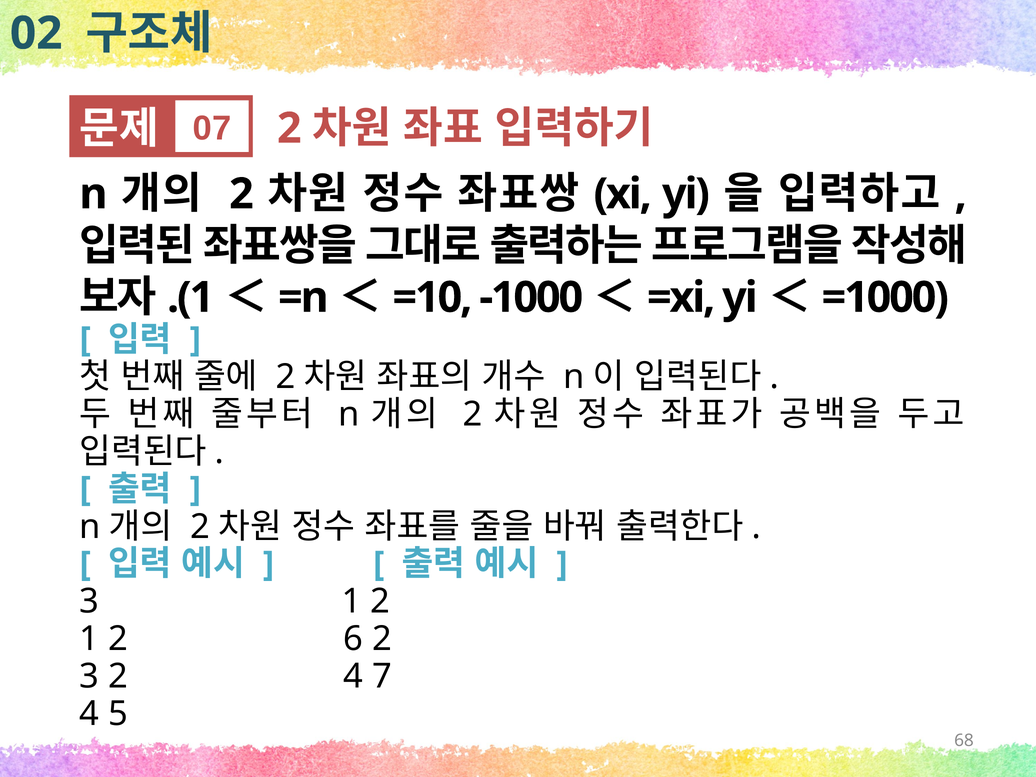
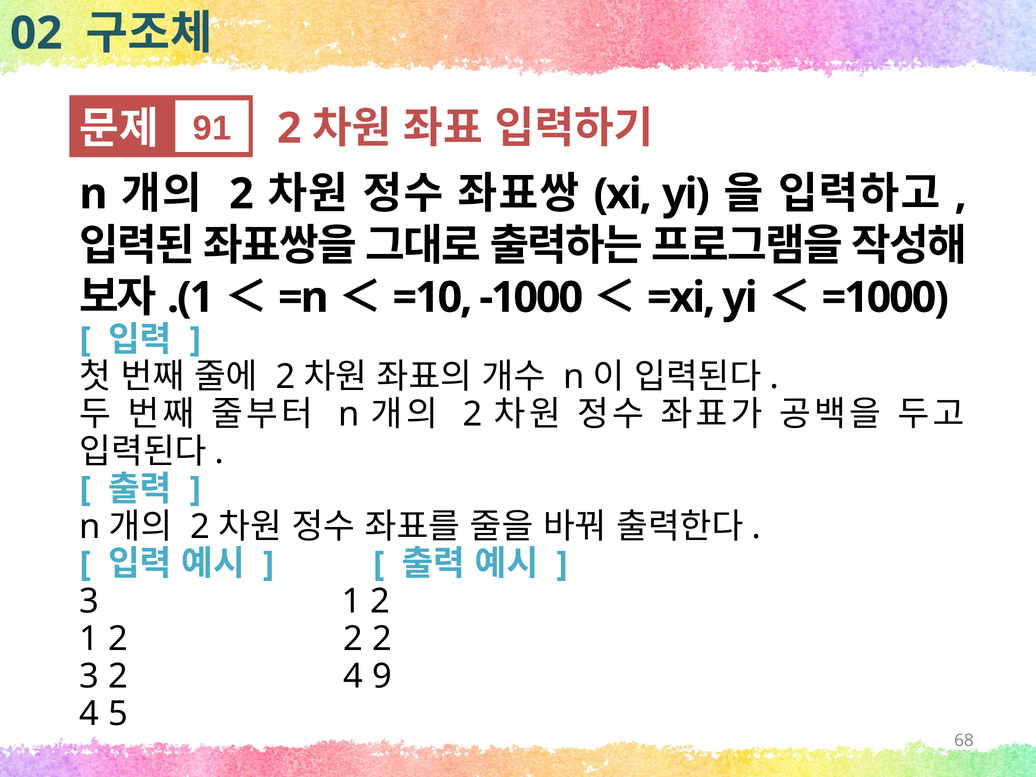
07: 07 -> 91 (212, 129)
1 2 6: 6 -> 2 (353, 639)
7: 7 -> 9 (382, 676)
